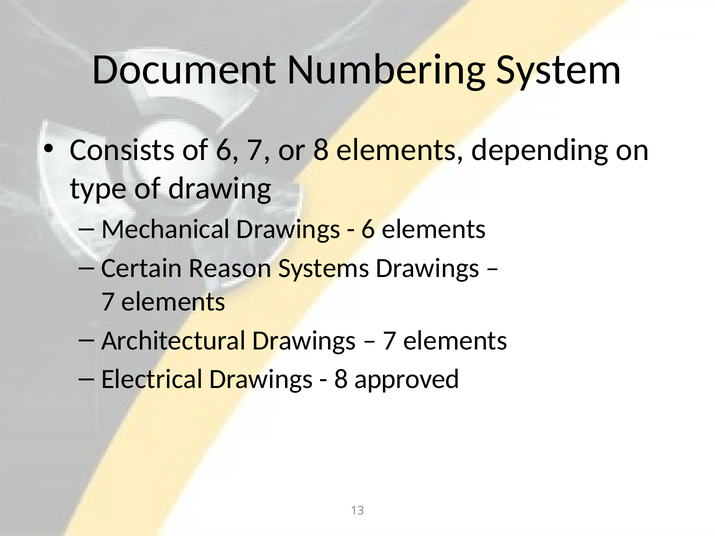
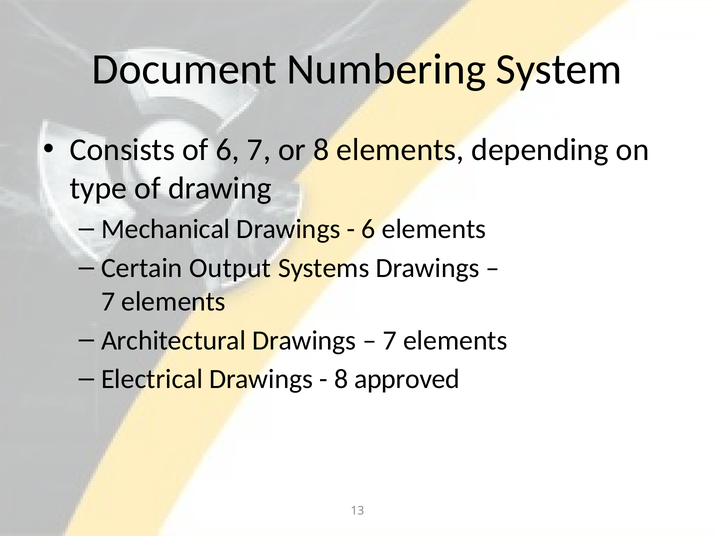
Reason: Reason -> Output (230, 268)
